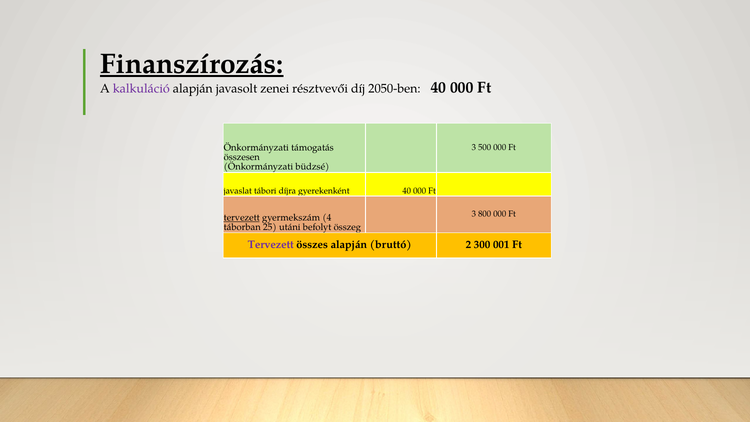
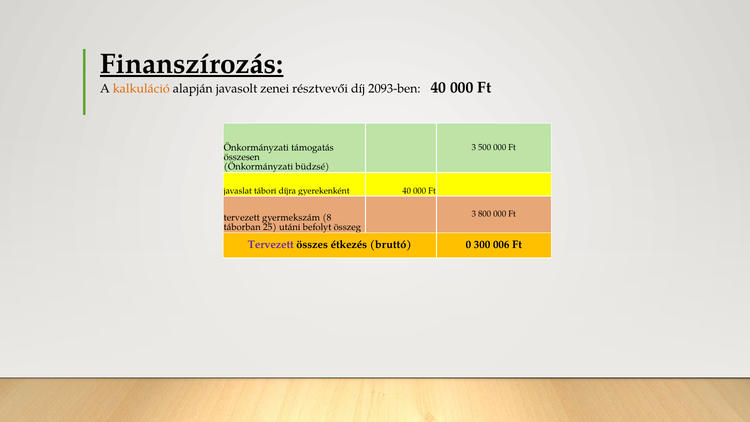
kalkuláció colour: purple -> orange (141, 89)
2050-ben: 2050-ben -> 2093-ben (394, 89)
tervezett underline: present -> none (242, 218)
4: 4 -> 8 (327, 218)
összes alapján: alapján -> étkezés (349, 245)
2: 2 -> 0 (468, 245)
001: 001 -> 006 (501, 245)
